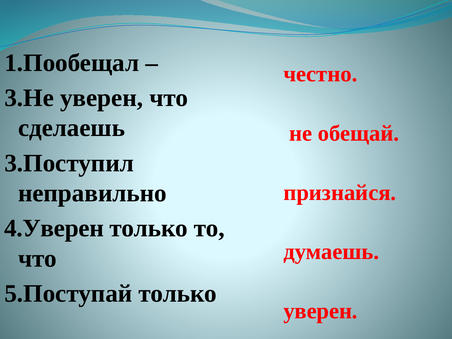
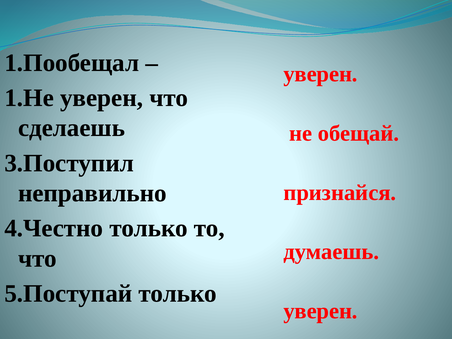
честно: честно -> уверен (321, 74)
3.Не: 3.Не -> 1.Не (29, 98)
4.Уверен: 4.Уверен -> 4.Честно (54, 228)
